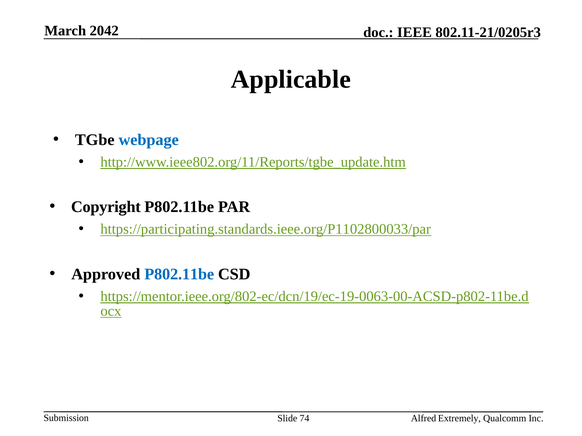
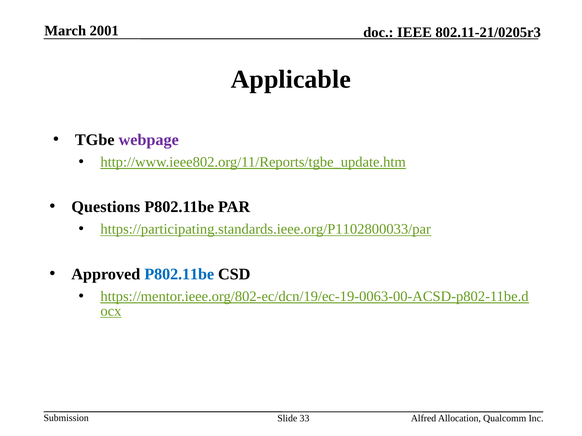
2042: 2042 -> 2001 (104, 31)
webpage colour: blue -> purple (149, 140)
Copyright: Copyright -> Questions (106, 207)
74: 74 -> 33 (305, 419)
Extremely: Extremely -> Allocation (459, 419)
